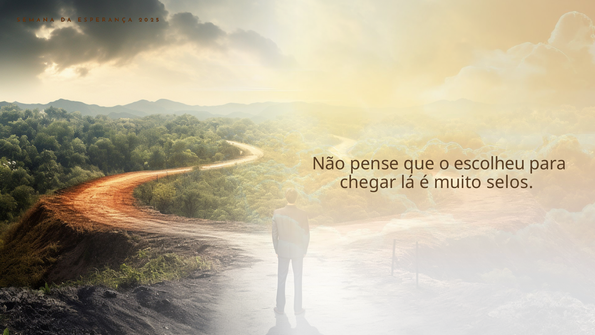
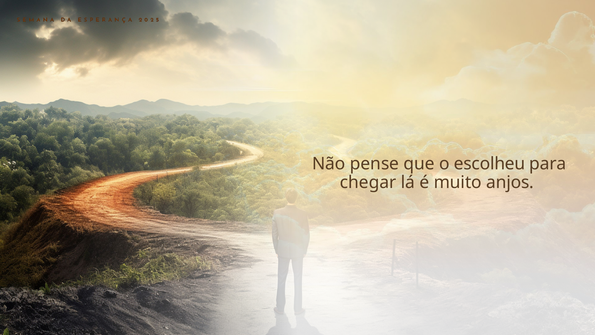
selos: selos -> anjos (510, 182)
